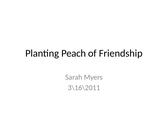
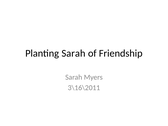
Planting Peach: Peach -> Sarah (73, 53)
